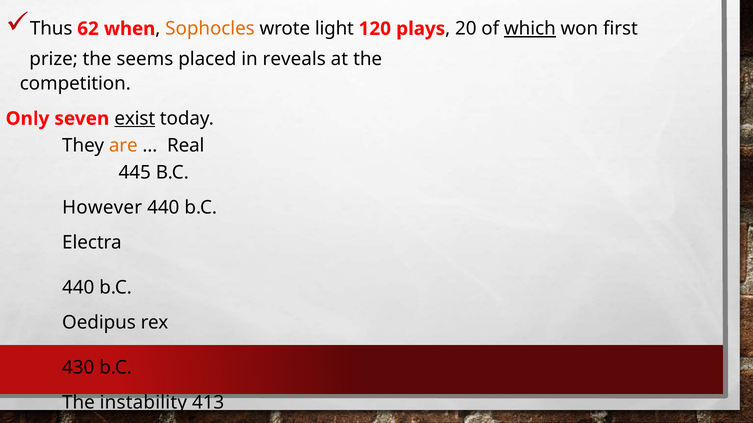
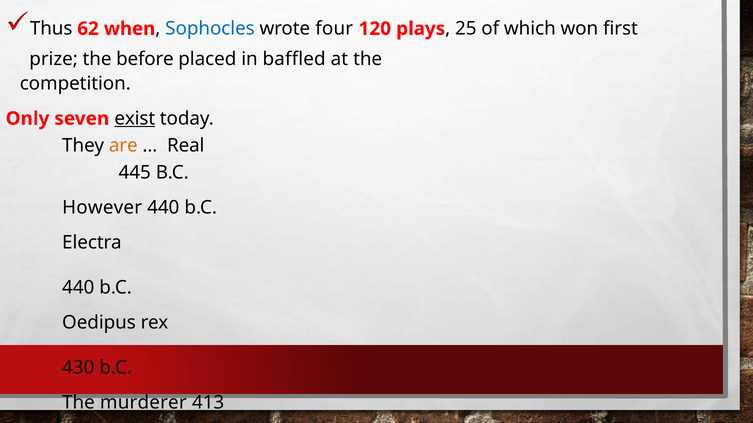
Sophocles colour: orange -> blue (210, 29)
light: light -> four (334, 29)
20: 20 -> 25 (466, 29)
which underline: present -> none (530, 29)
seems: seems -> before (145, 59)
reveals: reveals -> baffled (294, 59)
instability: instability -> murderer (143, 403)
